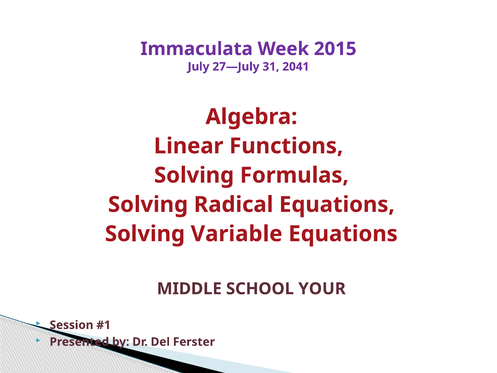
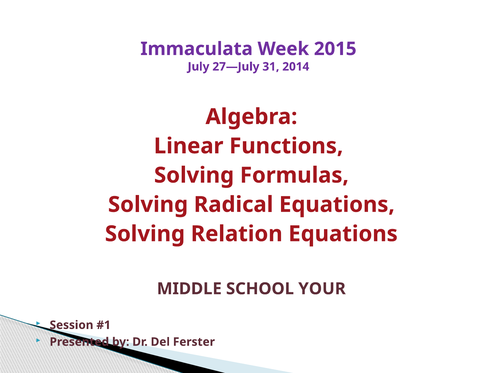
2041: 2041 -> 2014 (296, 67)
Variable: Variable -> Relation (237, 234)
